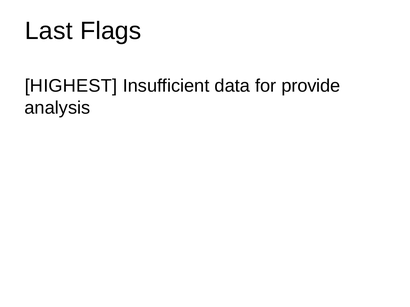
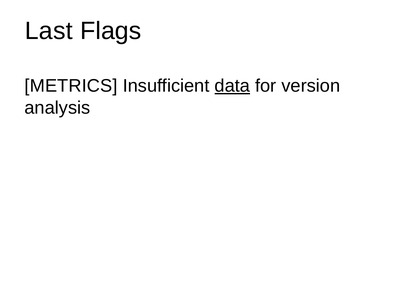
HIGHEST: HIGHEST -> METRICS (71, 86)
data underline: none -> present (232, 86)
provide: provide -> version (311, 86)
